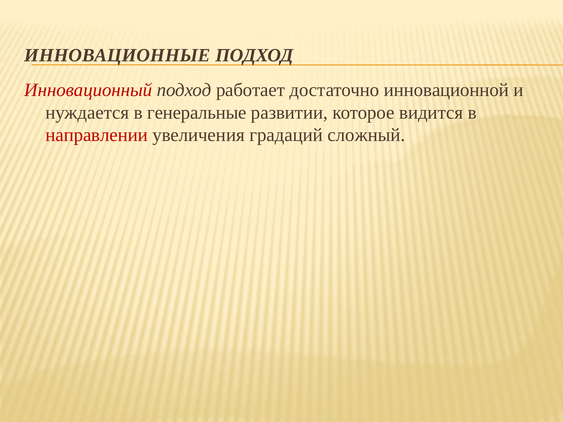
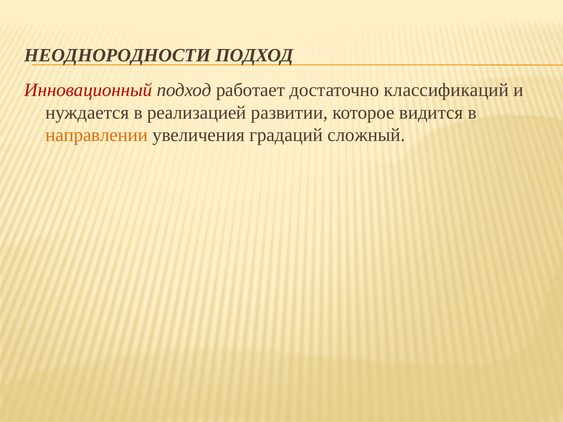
ИННОВАЦИОННЫЕ: ИННОВАЦИОННЫЕ -> НЕОДНОРОДНОСТИ (117, 55)
инновационной: инновационной -> классификаций (446, 90)
генеральные: генеральные -> реализацией (197, 113)
направлении colour: red -> orange (97, 135)
